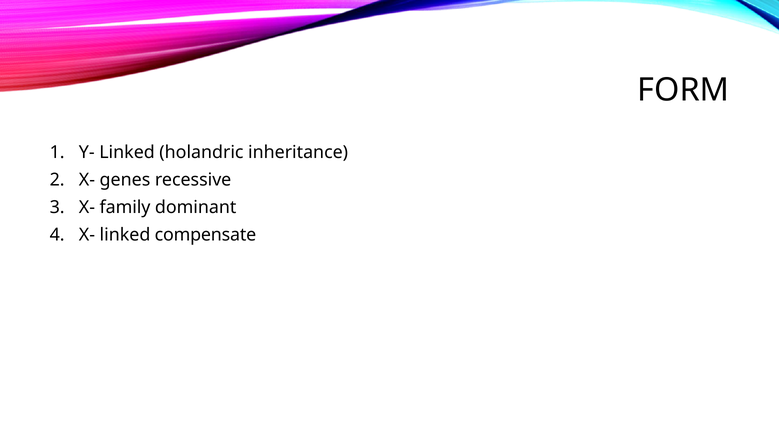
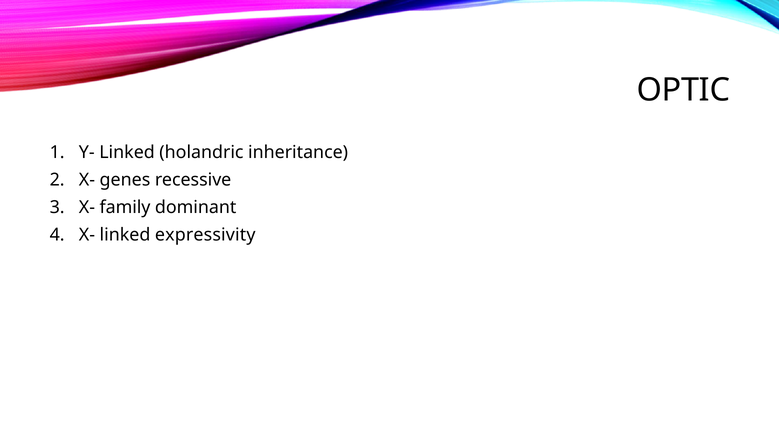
FORM: FORM -> OPTIC (684, 90)
compensate: compensate -> expressivity (205, 235)
